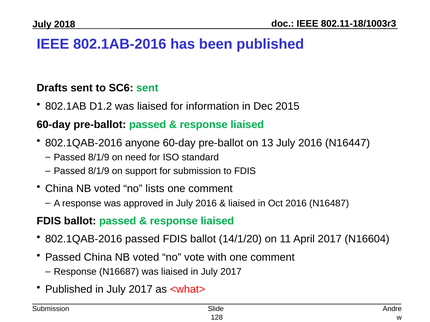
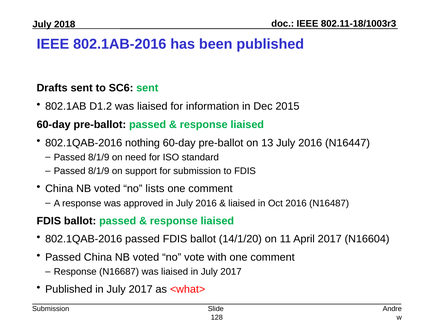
anyone: anyone -> nothing (143, 143)
